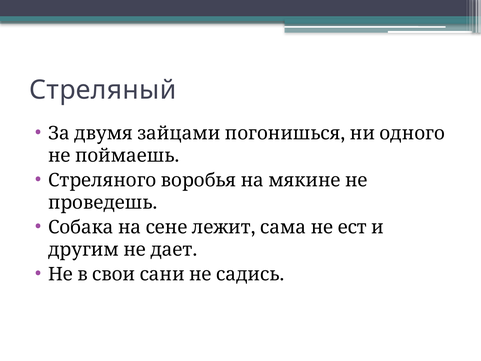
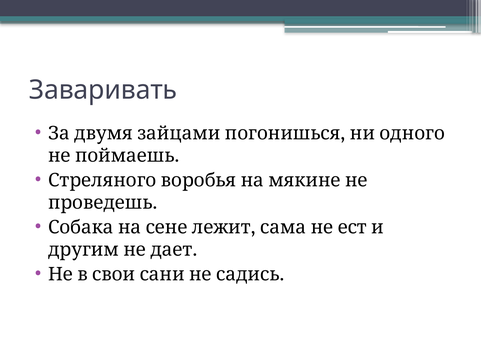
Стреляный: Стреляный -> Заваривать (103, 90)
